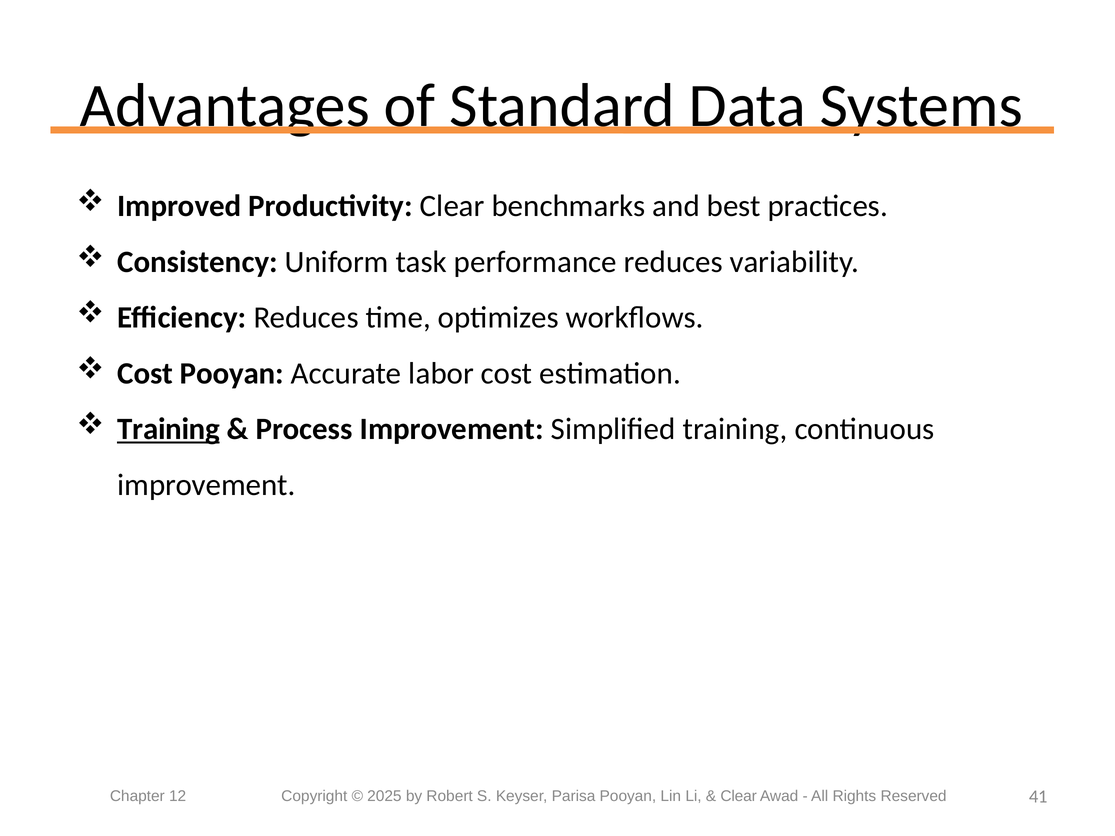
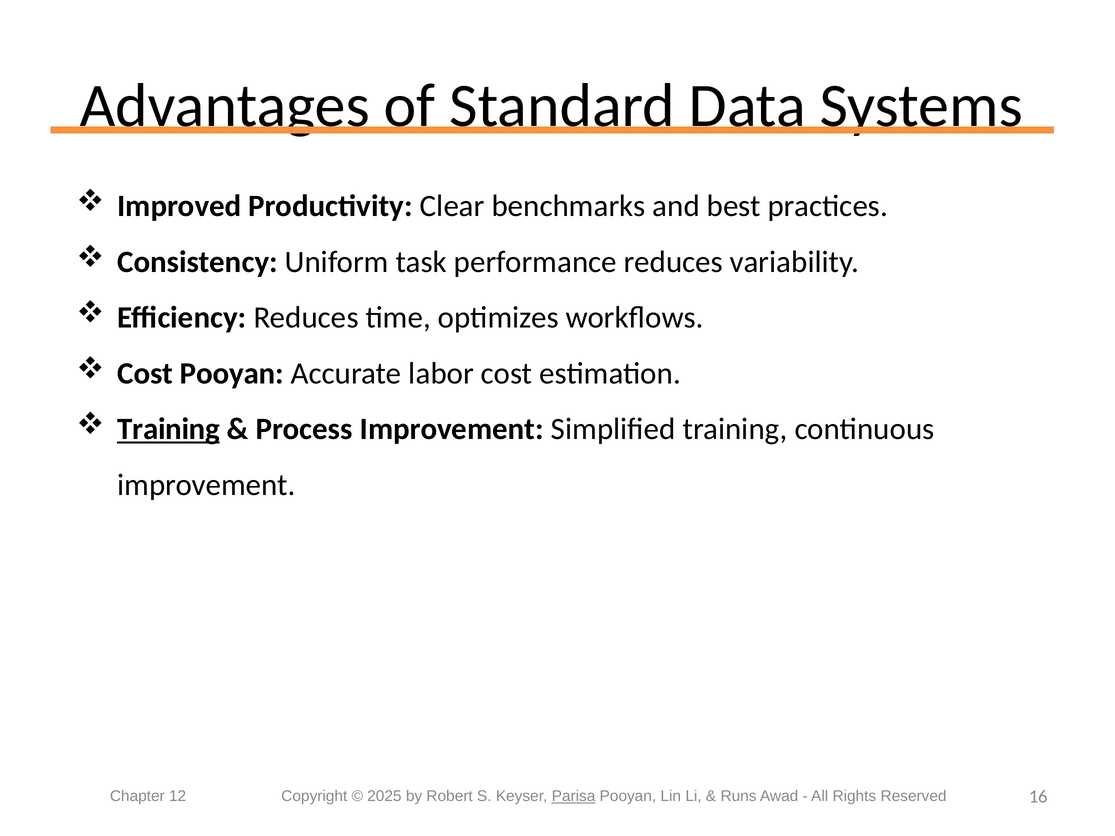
Parisa underline: none -> present (574, 796)
Clear: Clear -> Runs (739, 796)
41: 41 -> 16 (1038, 797)
